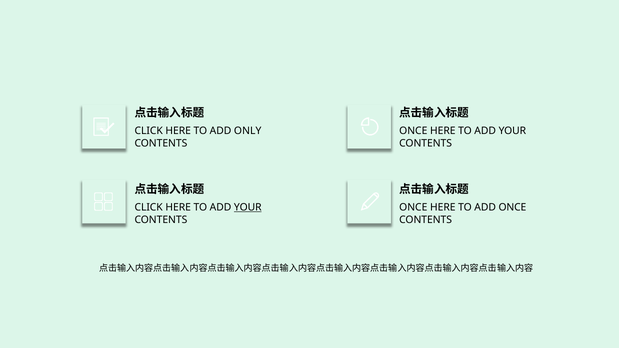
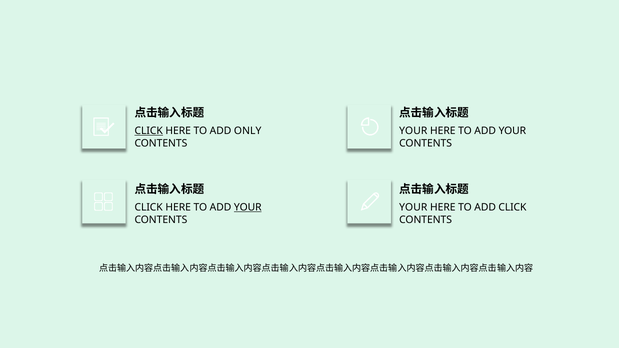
CLICK underline: none -> present (149, 131)
ONCE: ONCE -> YOUR (413, 131)
ONCE: ONCE -> YOUR (413, 208)
ADD ONCE: ONCE -> CLICK (512, 208)
